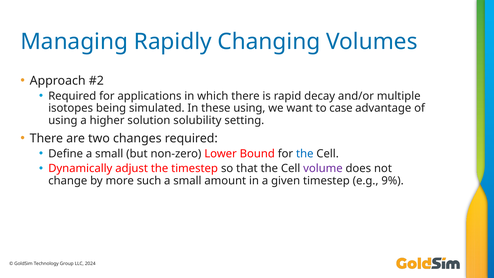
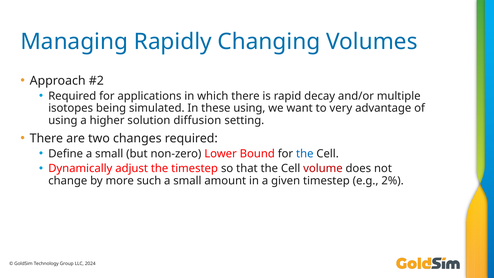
case: case -> very (341, 108)
solubility: solubility -> diffusion (197, 120)
volume colour: purple -> red (323, 168)
9%: 9% -> 2% (393, 181)
